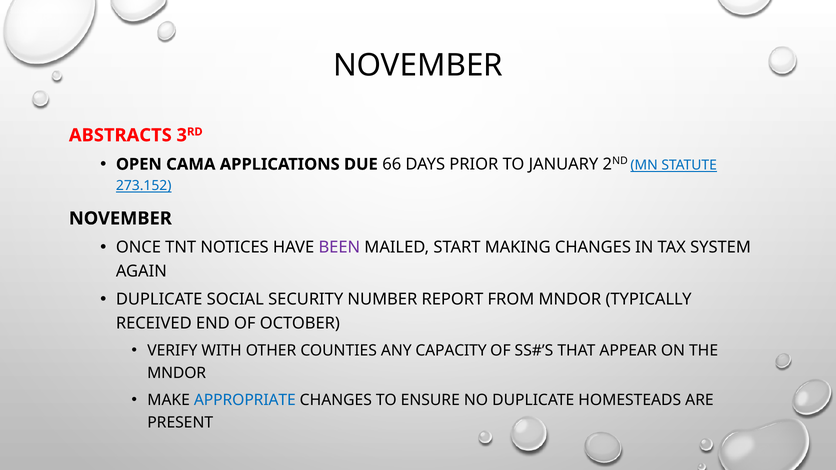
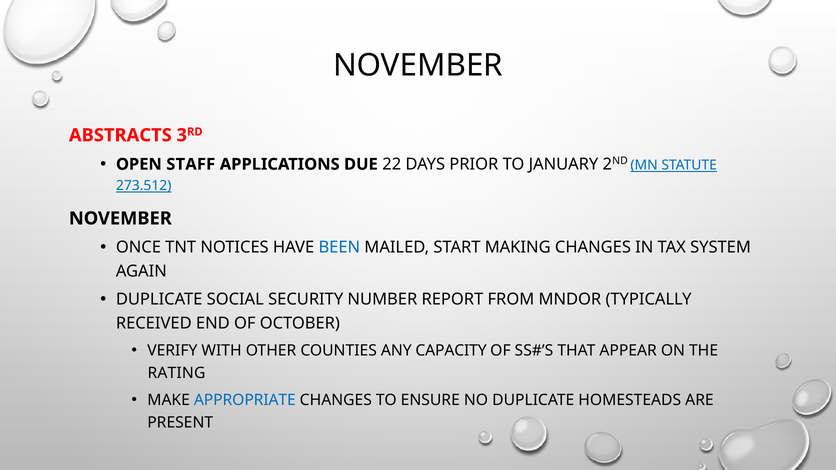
CAMA: CAMA -> STAFF (191, 164)
66: 66 -> 22 (392, 164)
273.152: 273.152 -> 273.512 (144, 186)
BEEN colour: purple -> blue (339, 248)
MNDOR: MNDOR -> RATING (176, 373)
